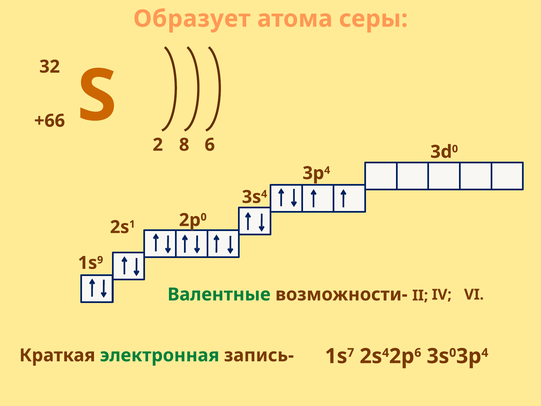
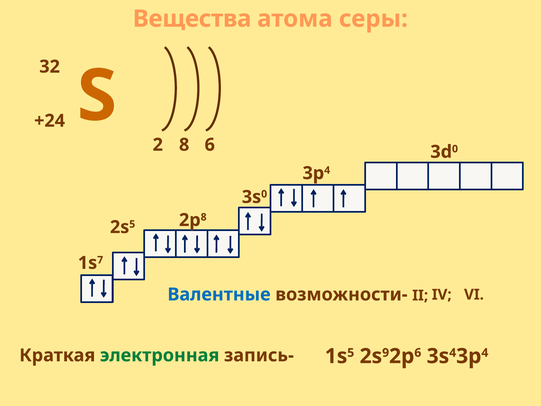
Образует: Образует -> Вещества (192, 19)
+66: +66 -> +24 (50, 121)
4: 4 -> 0 (264, 194)
1: 1 -> 5 (132, 224)
0: 0 -> 8 (204, 217)
9: 9 -> 7 (100, 260)
Валентные colour: green -> blue (219, 294)
7: 7 -> 5 (351, 353)
4: 4 -> 9 (386, 353)
0: 0 -> 4 (453, 353)
